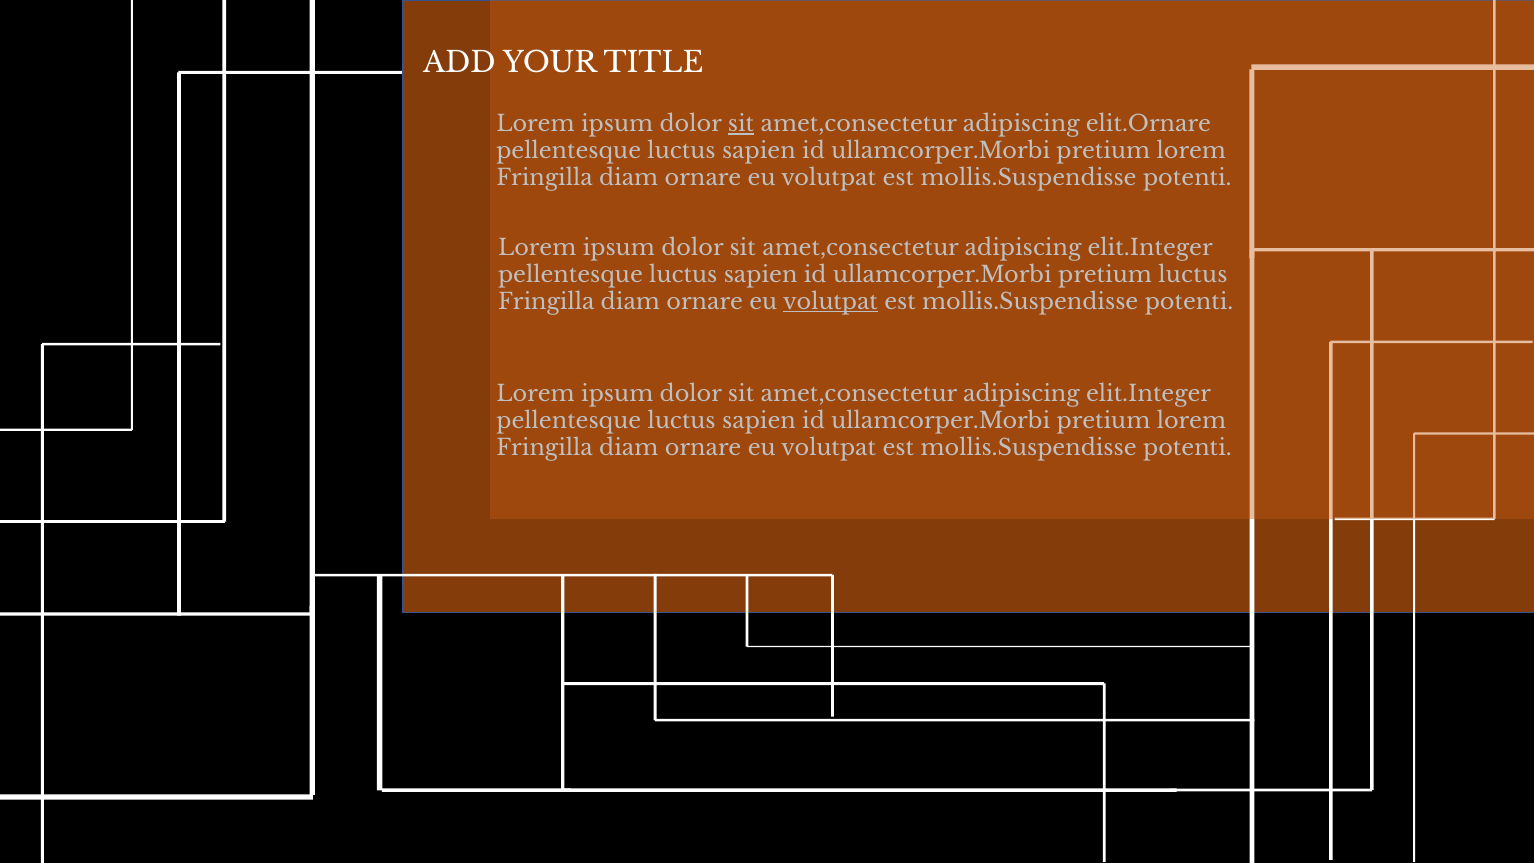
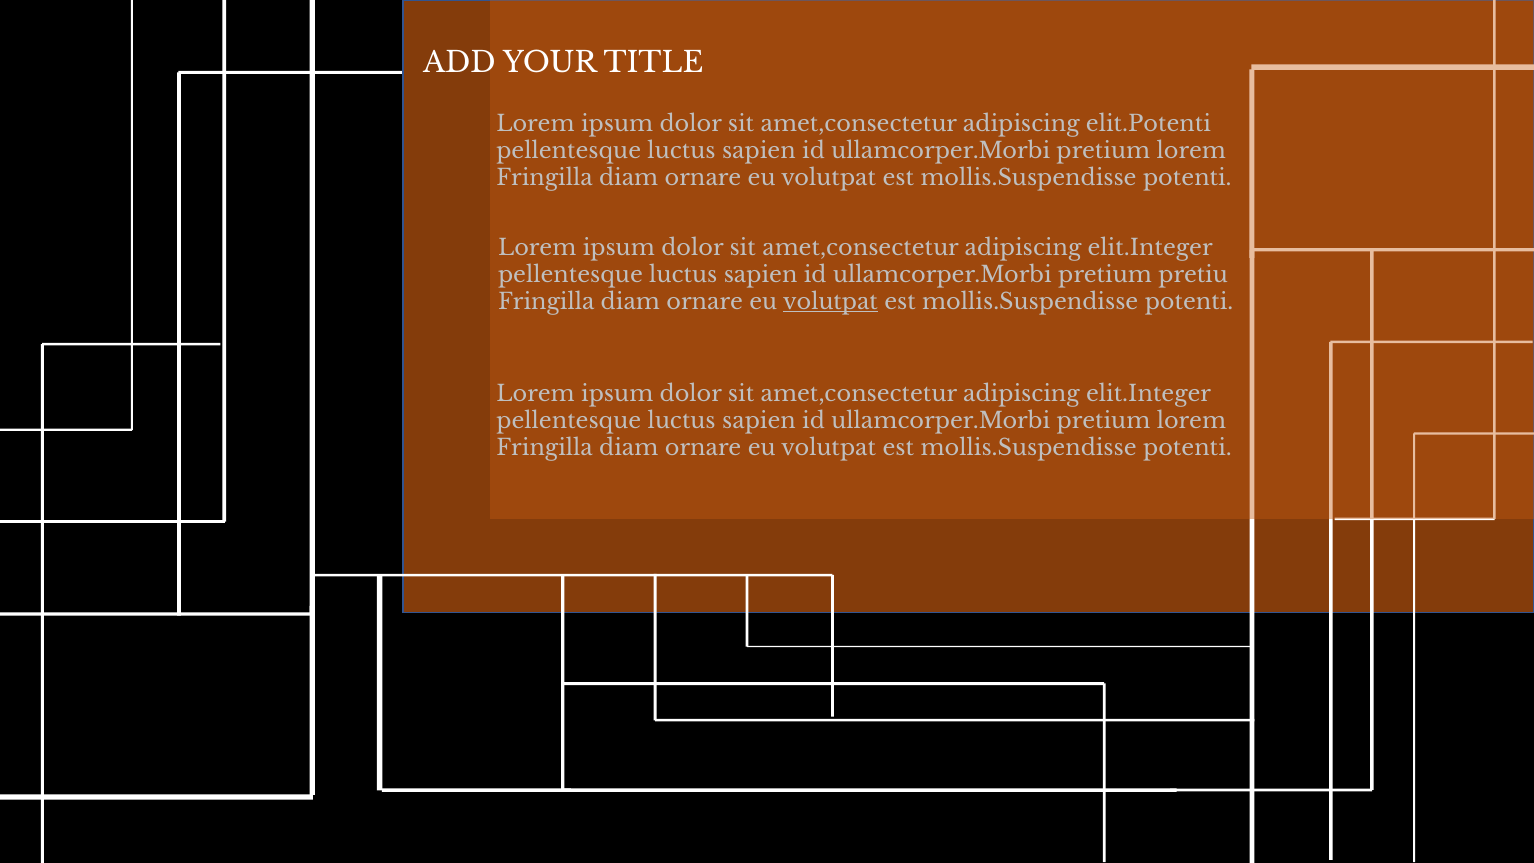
sit underline: present -> none (741, 124)
elit.Ornare: elit.Ornare -> elit.Potenti (1148, 124)
pretium luctus: luctus -> pretiu (1193, 275)
